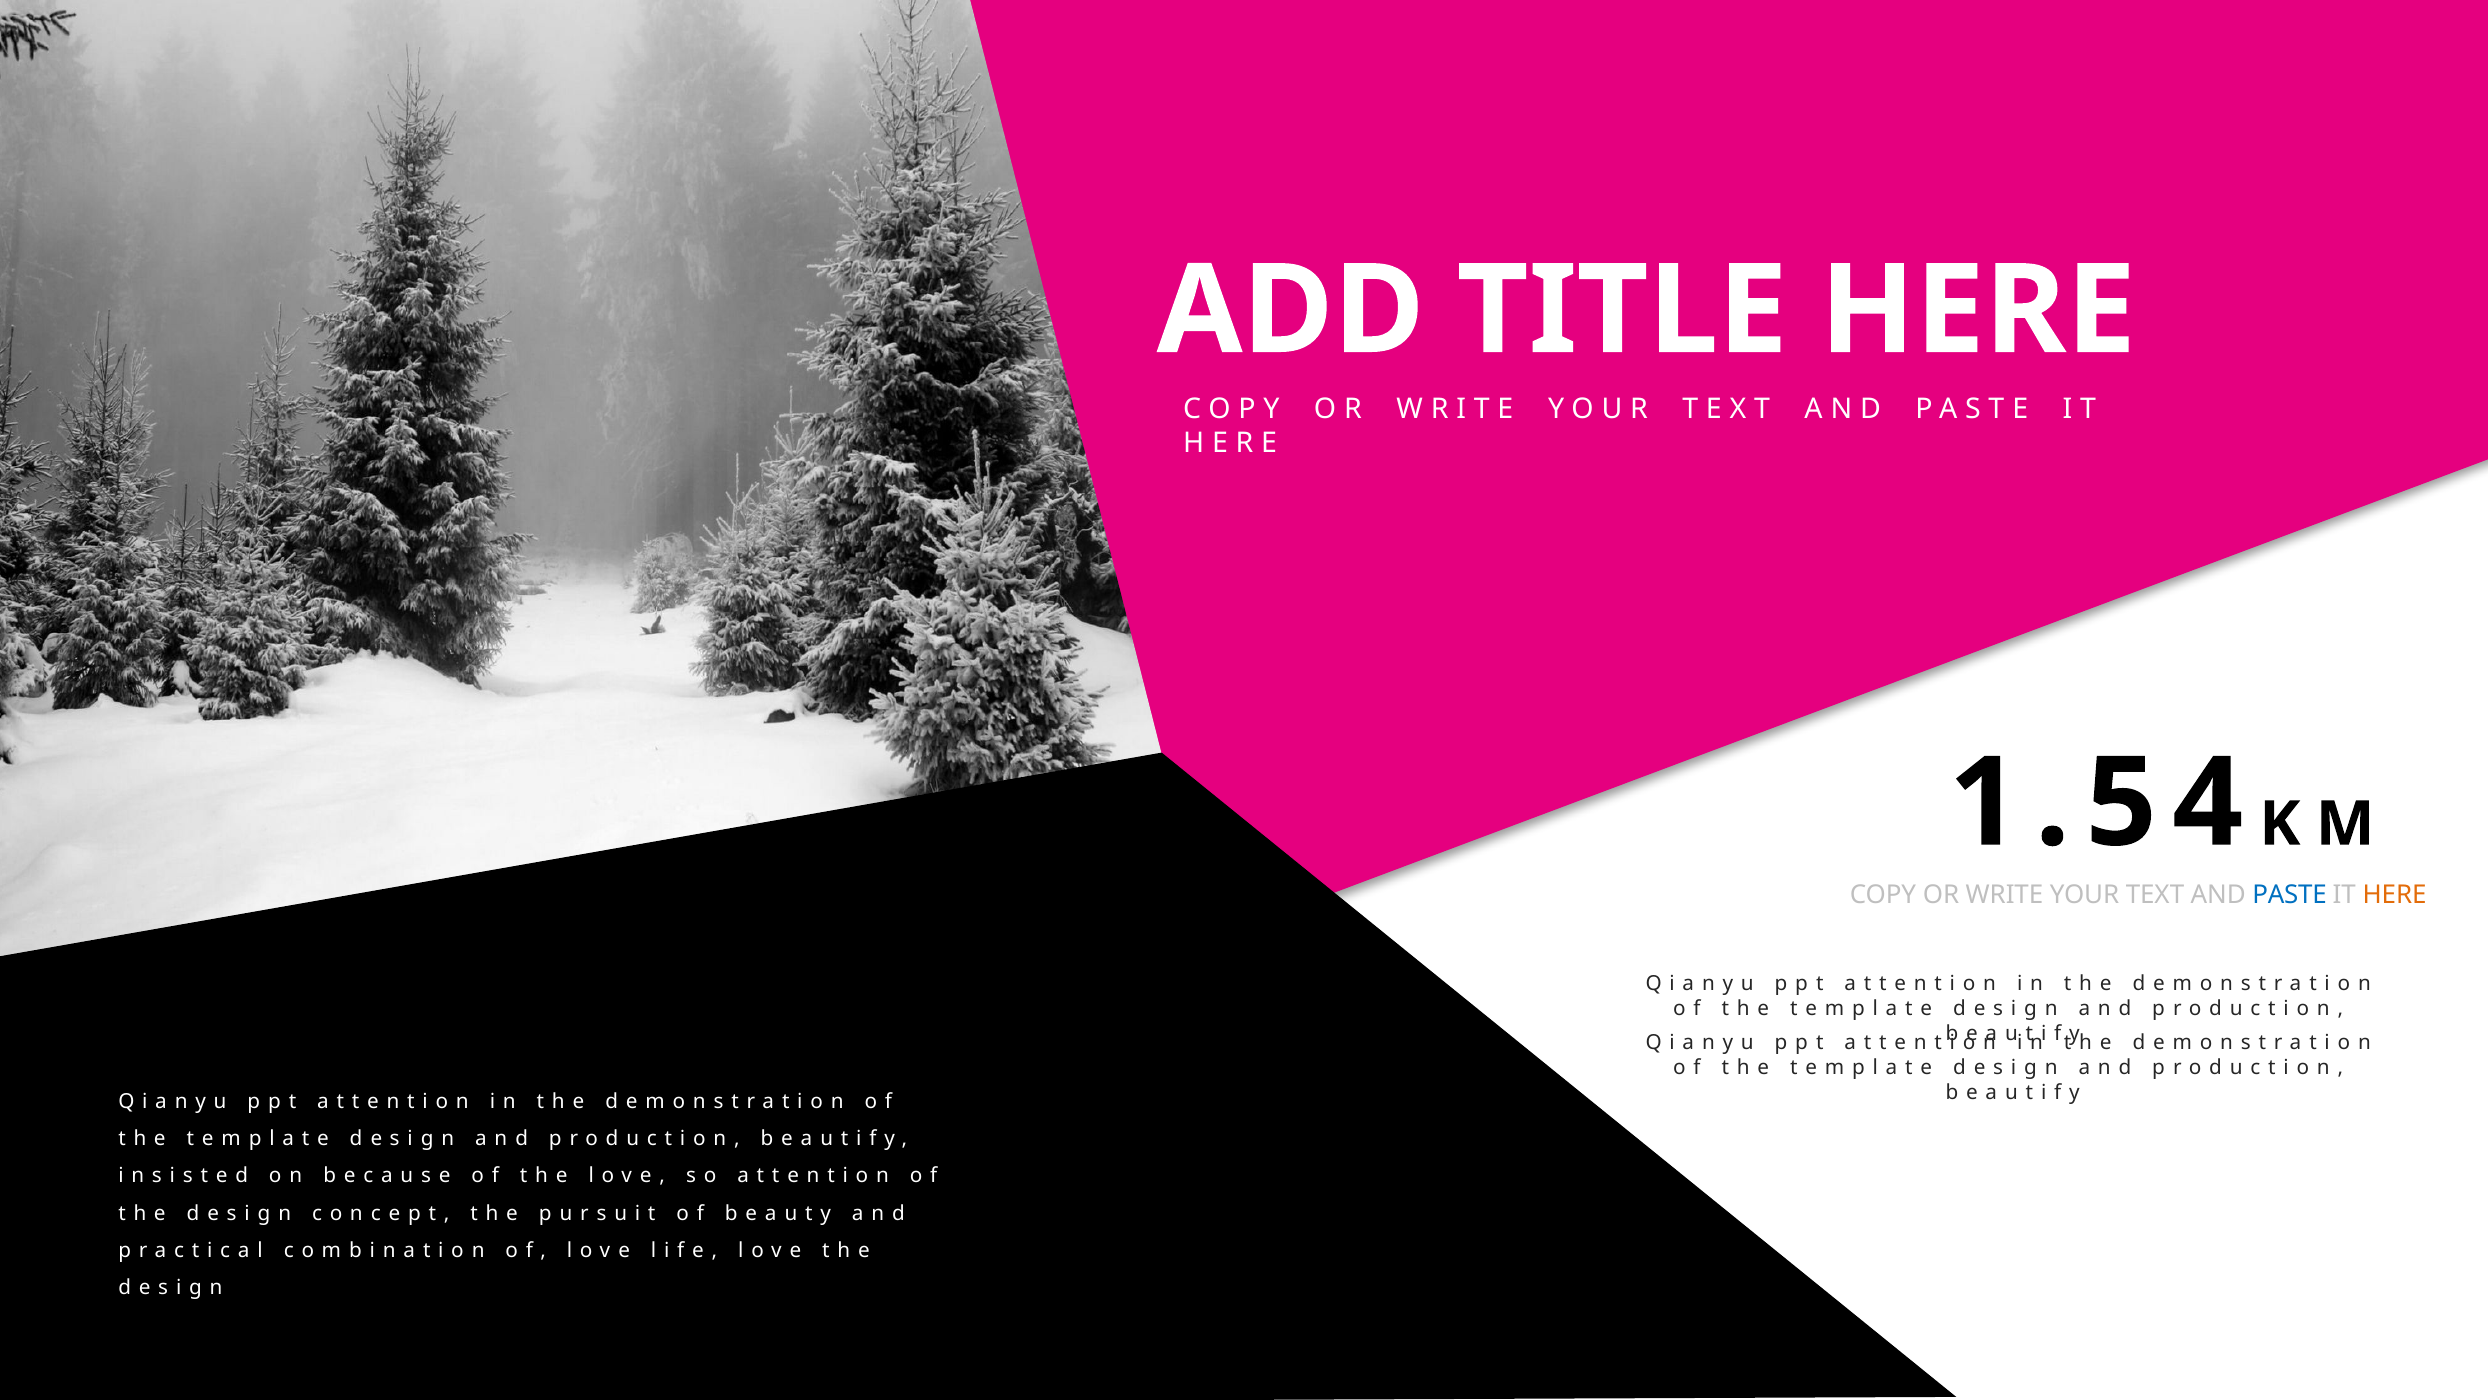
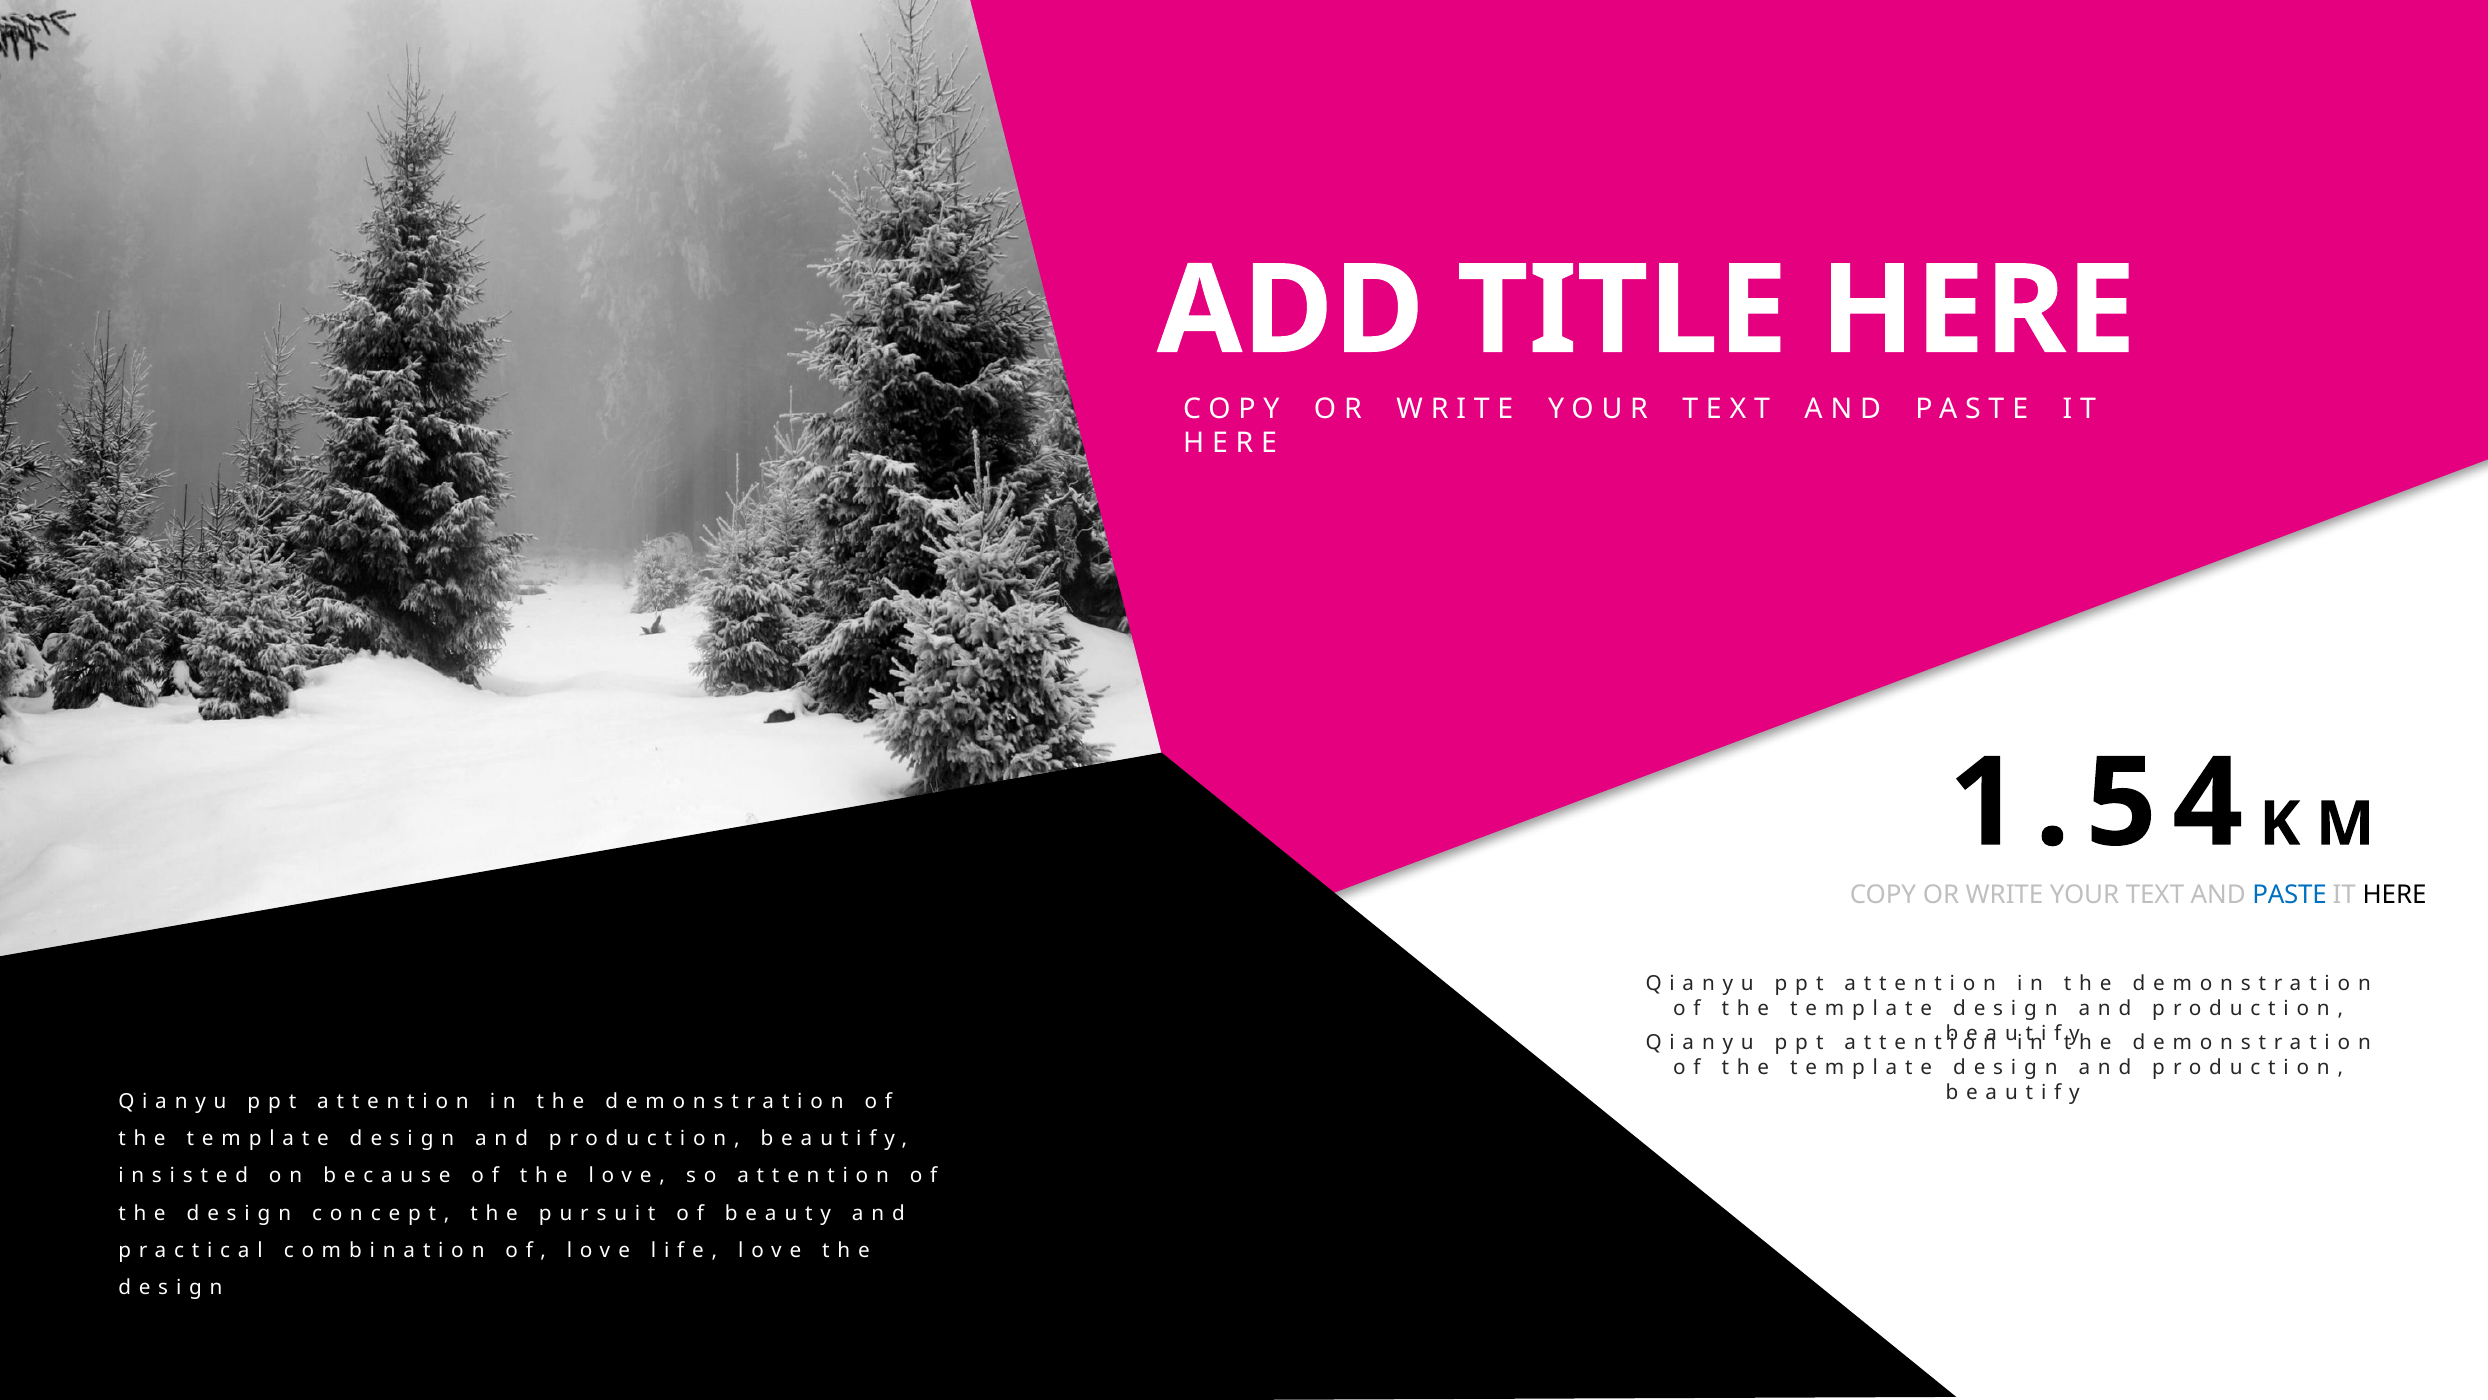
HERE colour: orange -> black (2395, 895)
